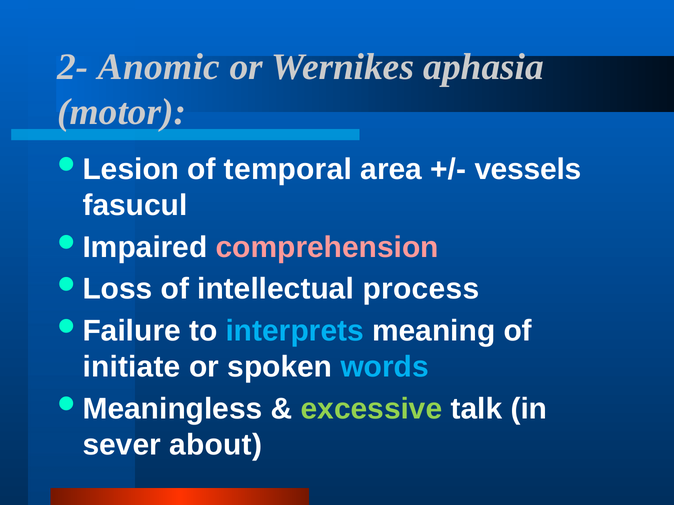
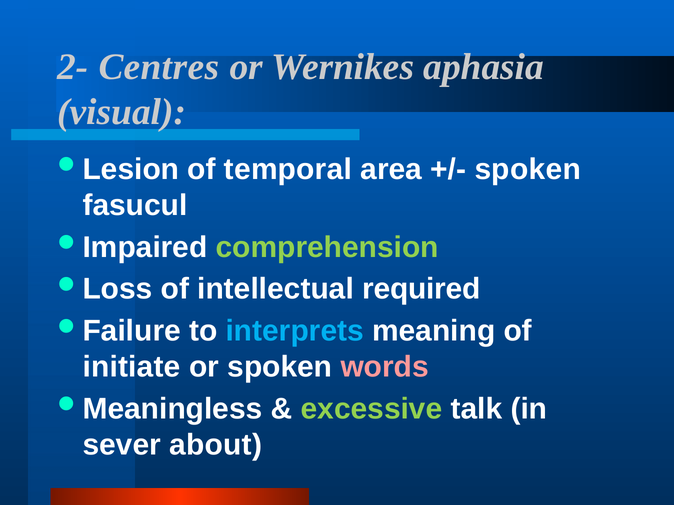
Anomic: Anomic -> Centres (159, 67)
motor: motor -> visual (122, 112)
vessels: vessels -> spoken (528, 169)
comprehension colour: pink -> light green (327, 247)
process: process -> required (421, 289)
words colour: light blue -> pink (385, 367)
